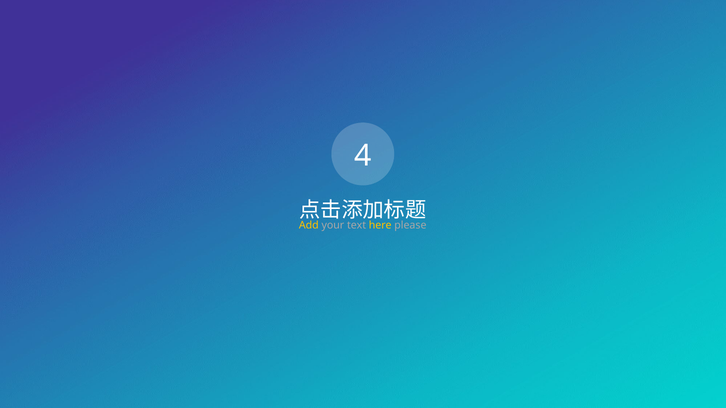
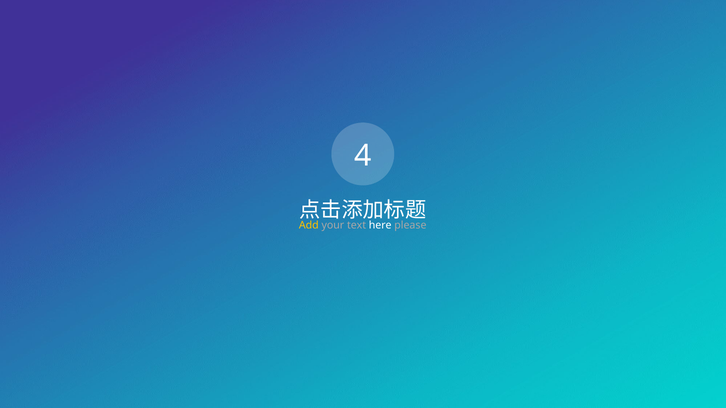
here colour: yellow -> white (380, 226)
